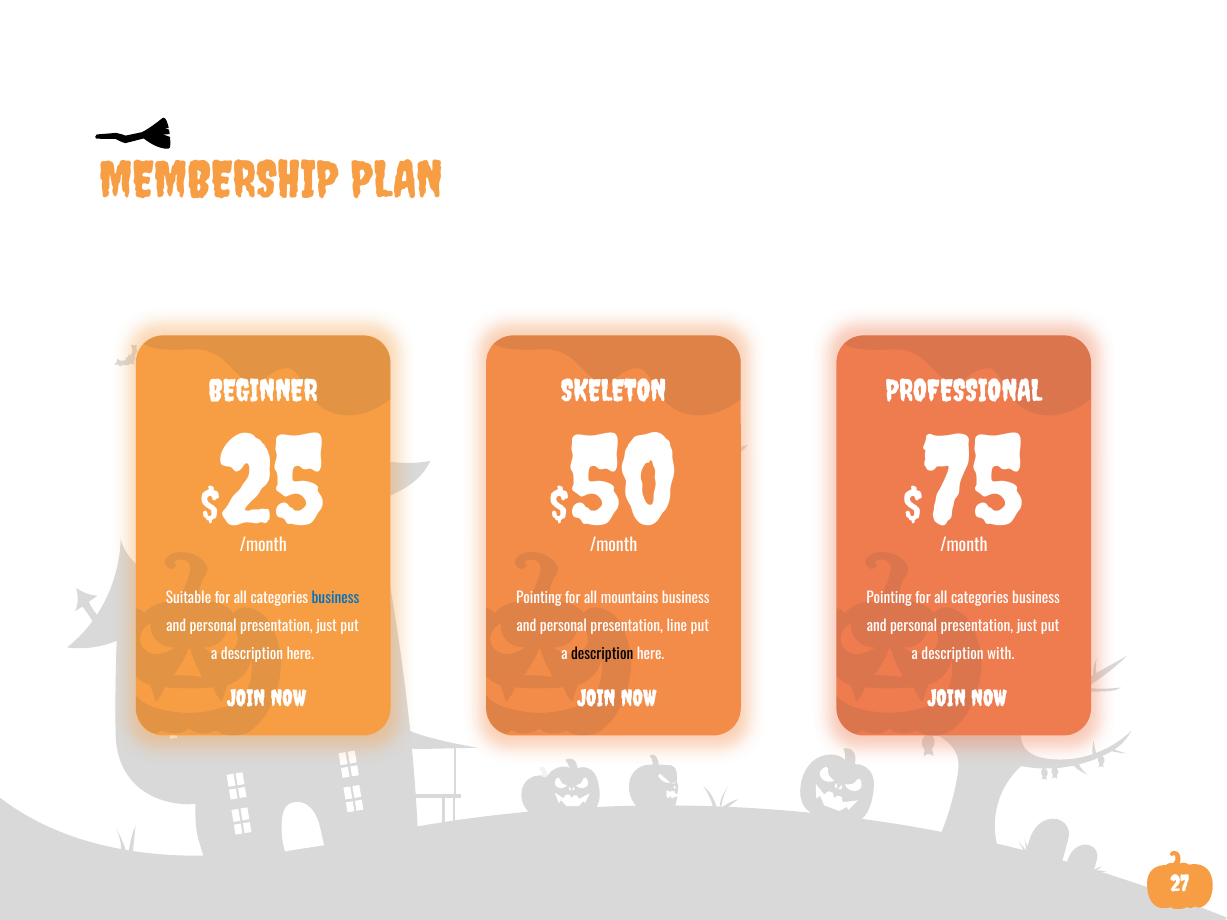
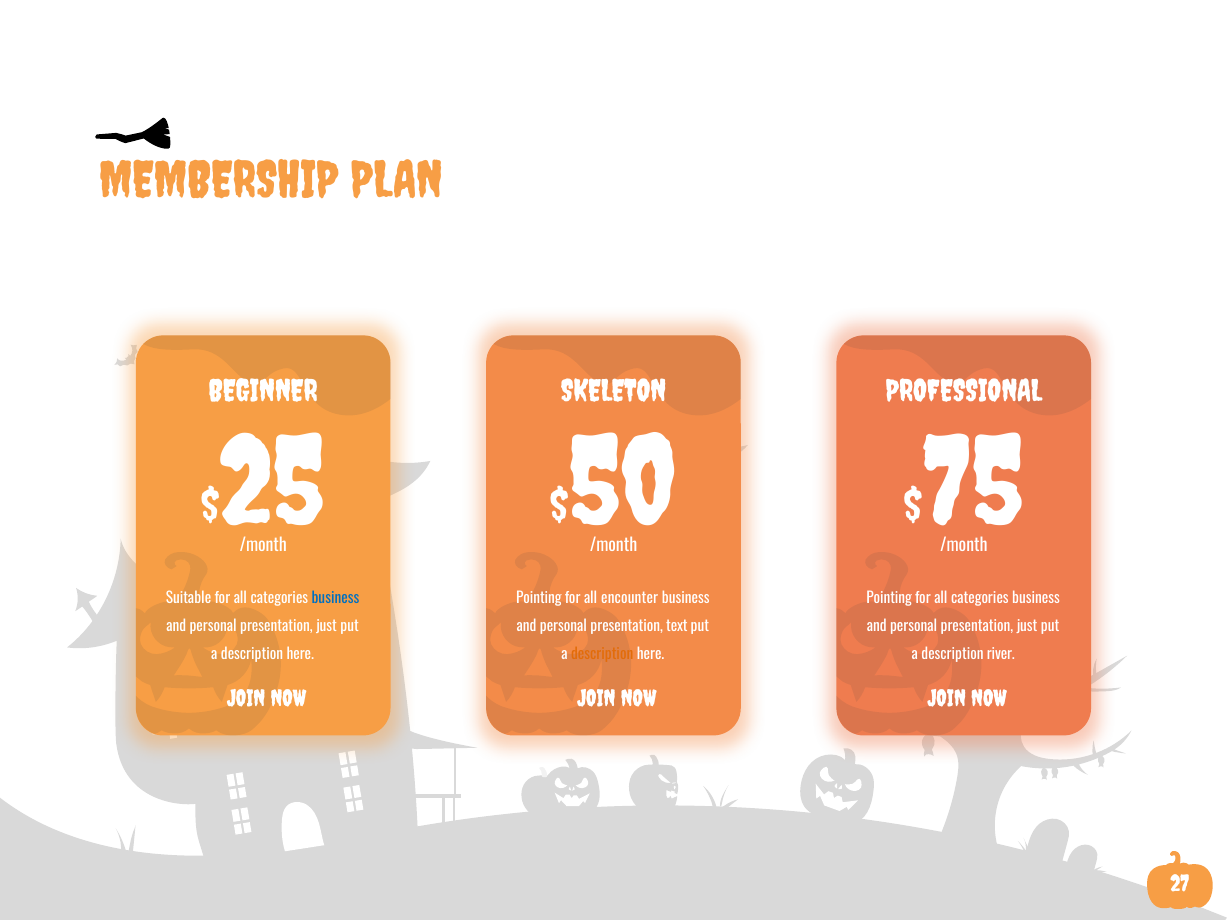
mountains: mountains -> encounter (630, 599)
line: line -> text (677, 627)
description colour: black -> orange (602, 654)
with: with -> river (1001, 654)
